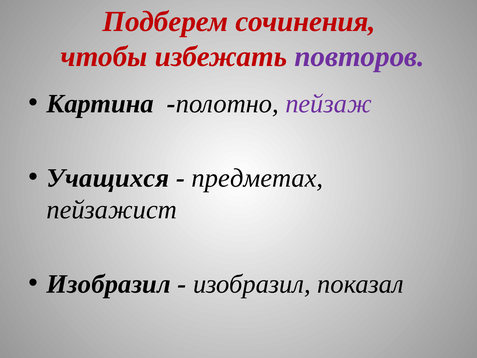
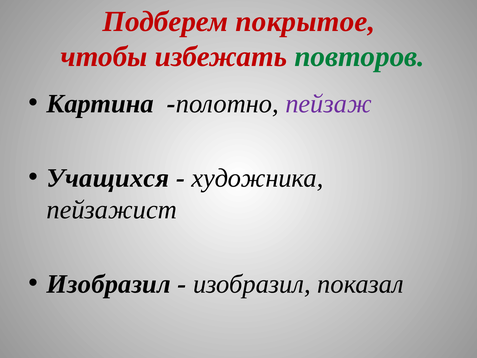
сочинения: сочинения -> покрытое (305, 22)
повторов colour: purple -> green (359, 57)
предметах: предметах -> художника (257, 178)
